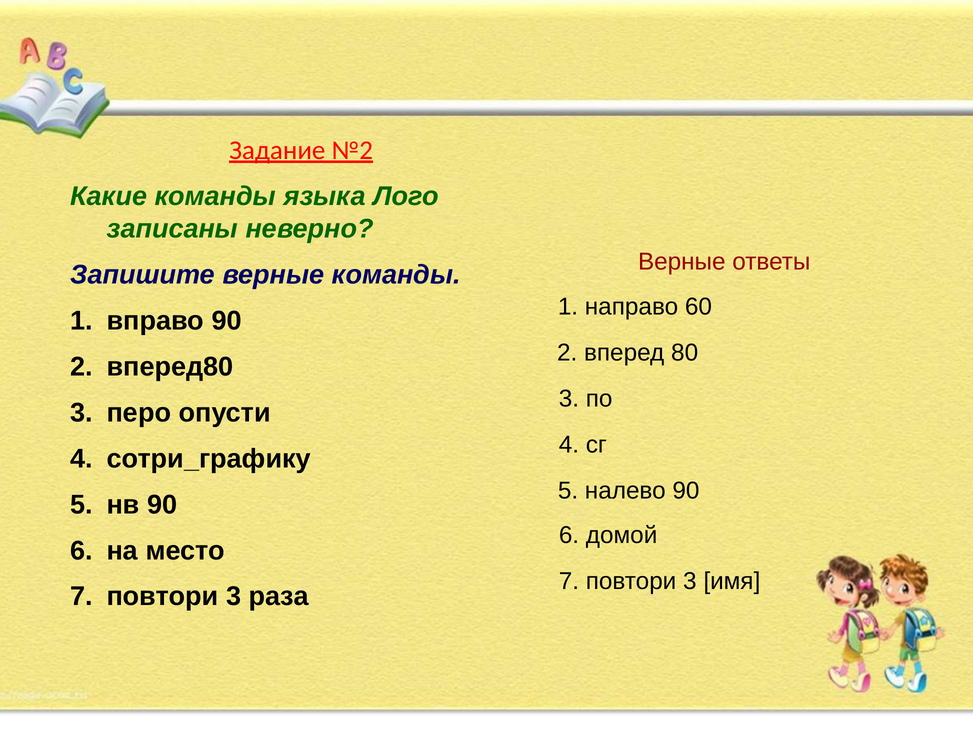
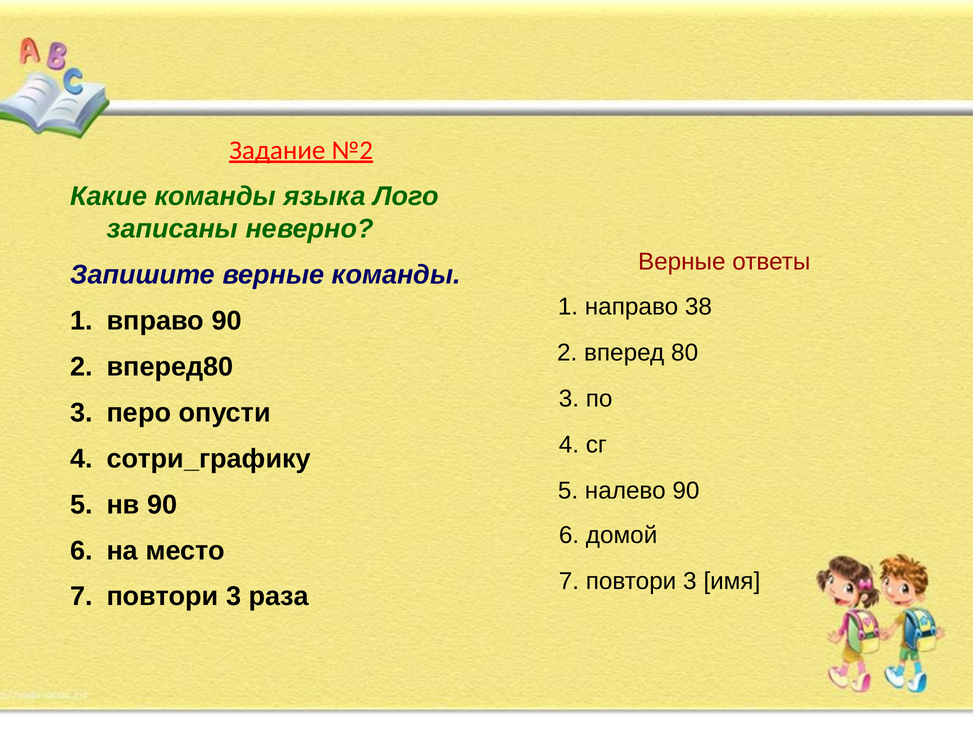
60: 60 -> 38 (698, 307)
